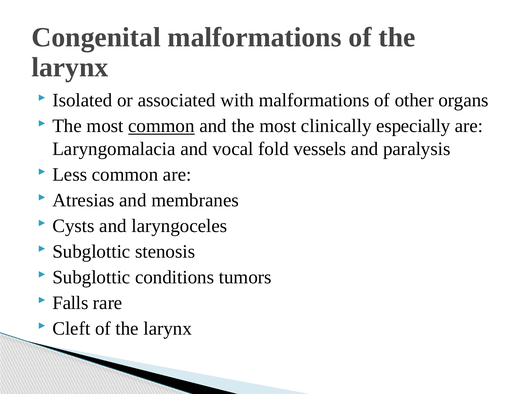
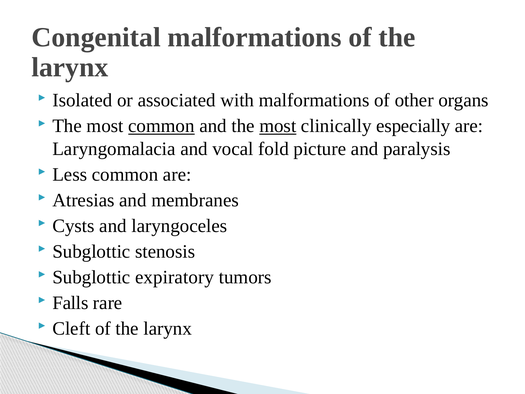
most underline: none -> present (278, 126)
vessels: vessels -> picture (320, 149)
conditions: conditions -> expiratory (175, 277)
